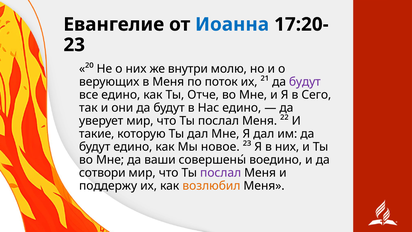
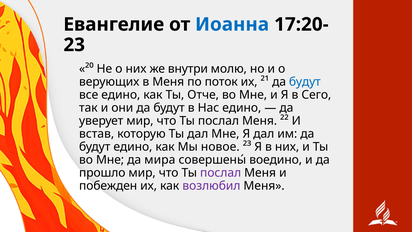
будут colour: purple -> blue (305, 82)
такие: такие -> встав (97, 134)
ваши: ваши -> мира (160, 160)
сотвори: сотвори -> прошло (102, 173)
поддержу: поддержу -> побежден (108, 185)
возлюбил colour: orange -> purple (211, 185)
